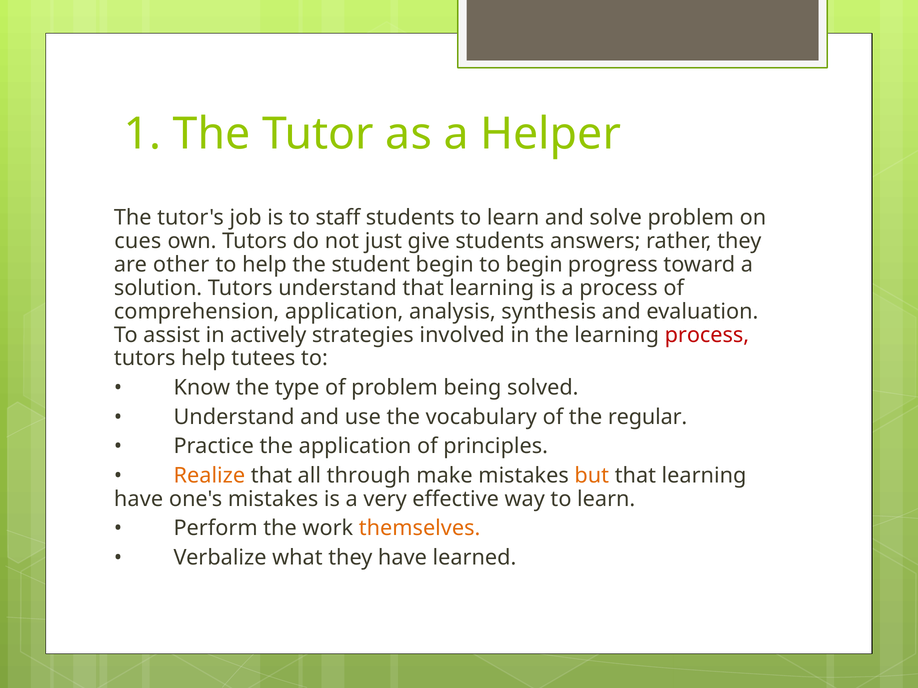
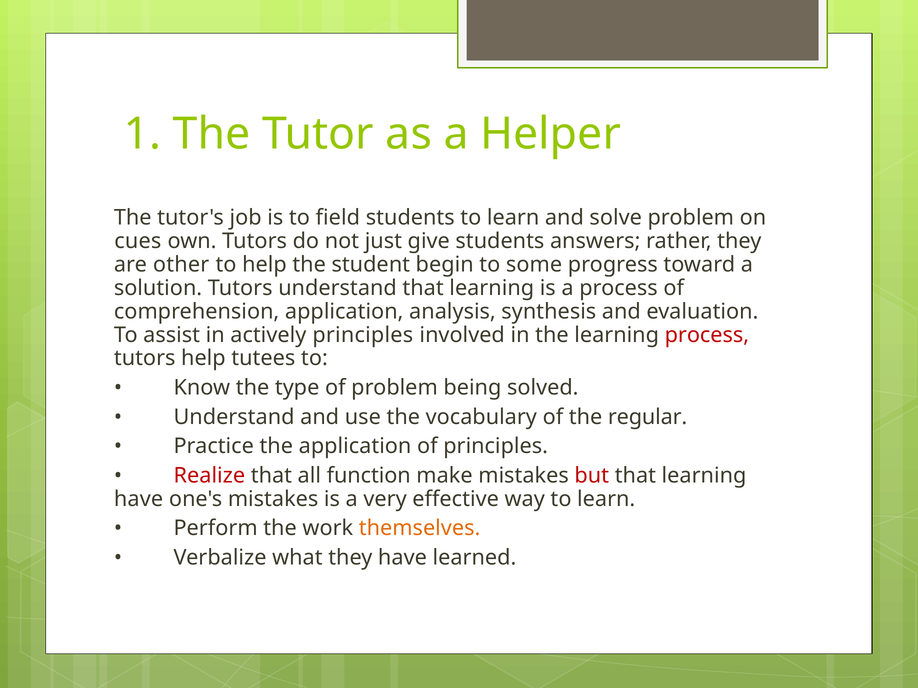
staff: staff -> field (338, 218)
to begin: begin -> some (534, 265)
actively strategies: strategies -> principles (363, 335)
Realize colour: orange -> red (209, 476)
through: through -> function (369, 476)
but colour: orange -> red (592, 476)
